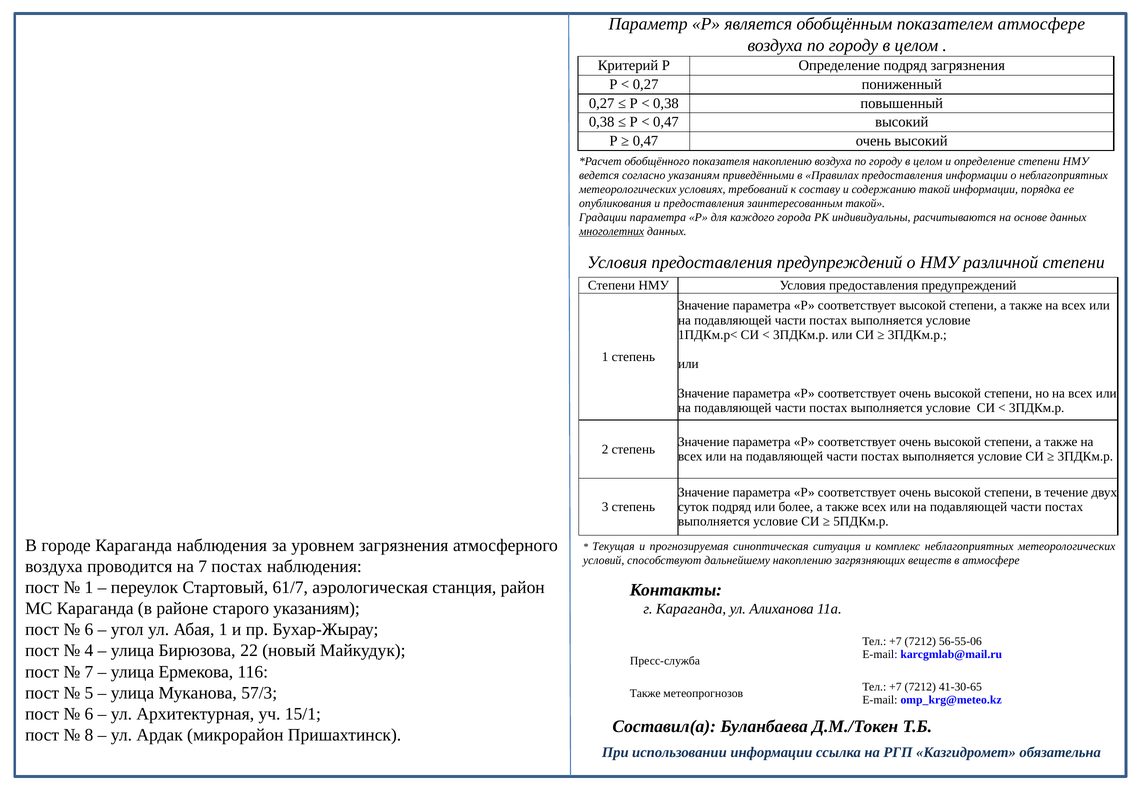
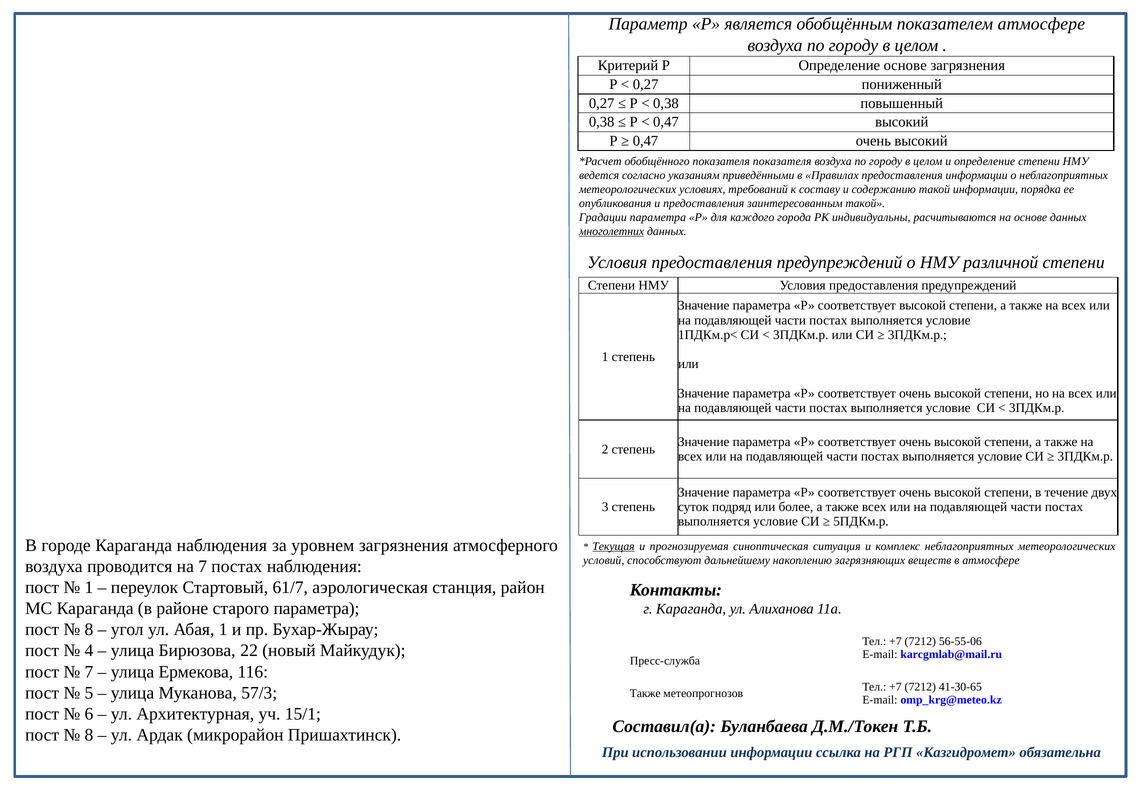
Определение подряд: подряд -> основе (905, 66)
показателя накоплению: накоплению -> показателя (782, 161)
Текущая underline: none -> present (613, 546)
старого указаниям: указаниям -> параметра (316, 608)
6: 6 -> 8 (89, 630)
